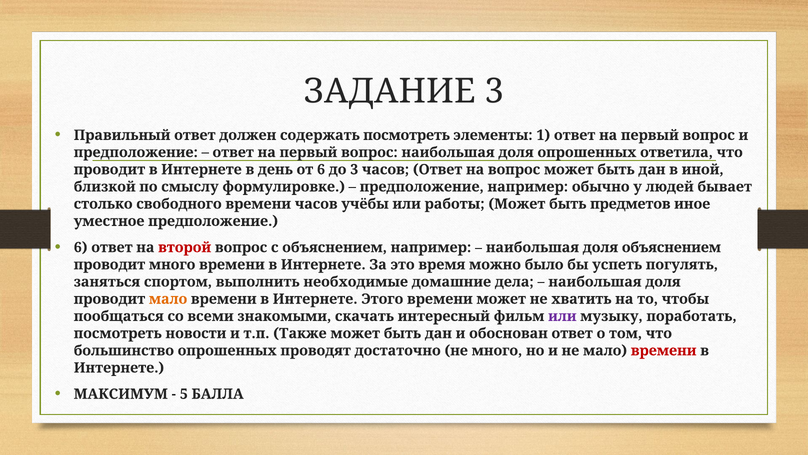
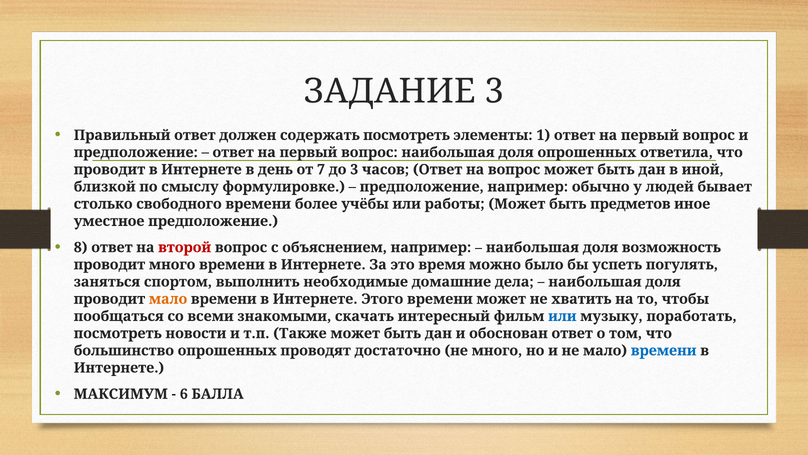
от 6: 6 -> 7 (321, 169)
времени часов: часов -> более (316, 204)
6: 6 -> 8 (81, 247)
доля объяснением: объяснением -> возможность (671, 247)
или colour: purple -> blue (562, 316)
времени colour: red -> blue (664, 350)
5: 5 -> 6 (184, 394)
